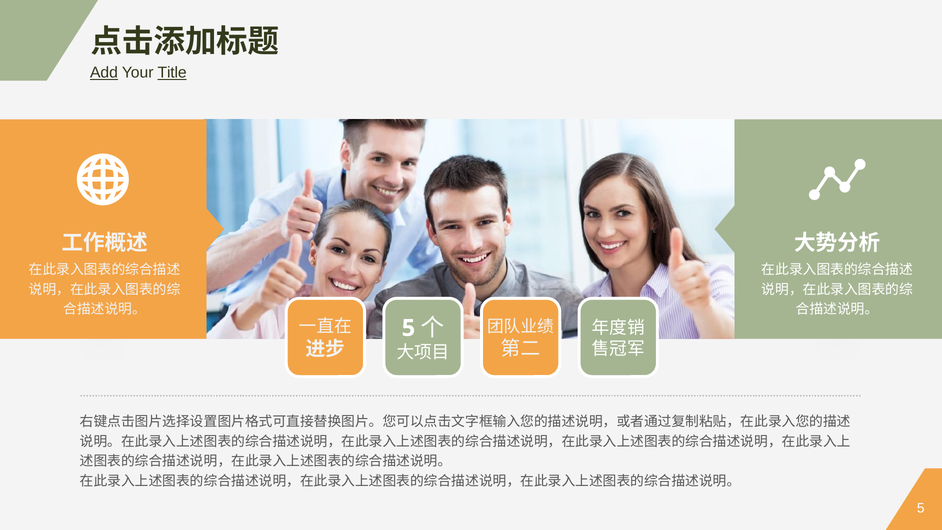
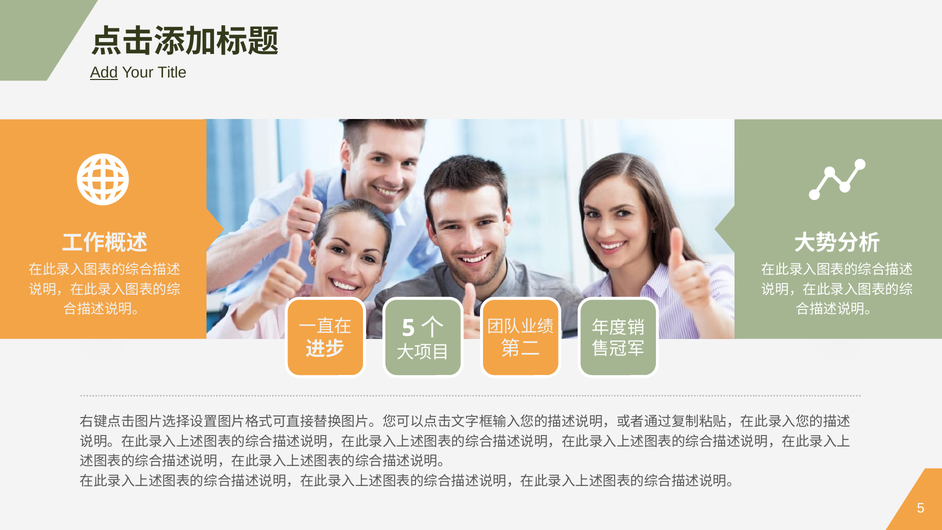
Title underline: present -> none (172, 73)
